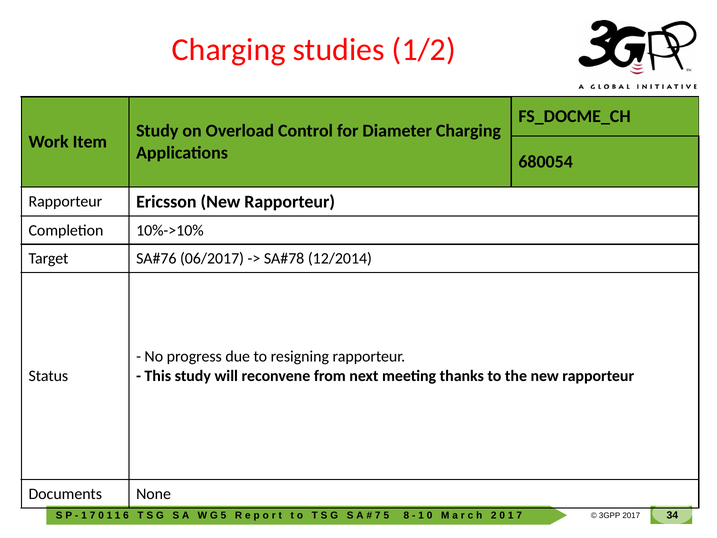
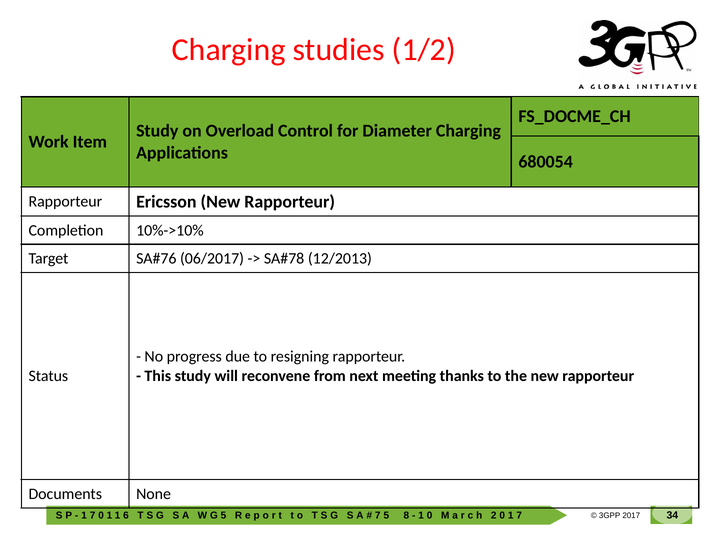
12/2014: 12/2014 -> 12/2013 (340, 258)
